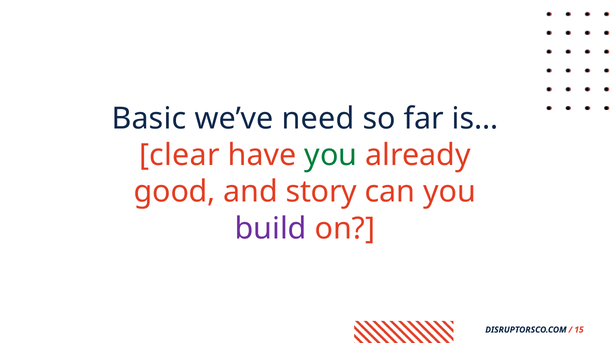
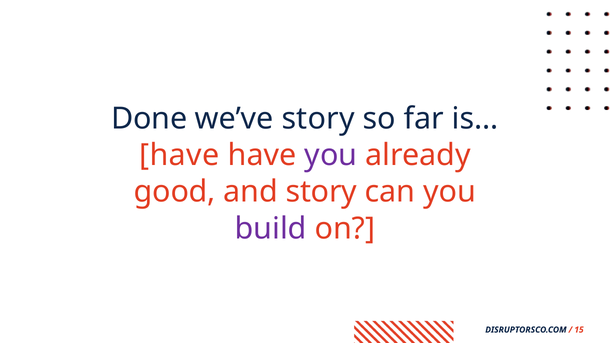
Basic: Basic -> Done (149, 119)
we’ve need: need -> story (318, 119)
clear: clear -> have (179, 155)
you colour: green -> purple (331, 155)
